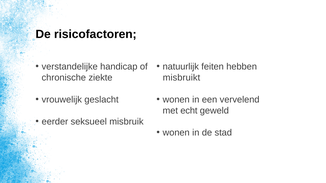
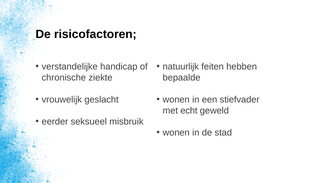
misbruikt: misbruikt -> bepaalde (182, 78)
vervelend: vervelend -> stiefvader (240, 100)
